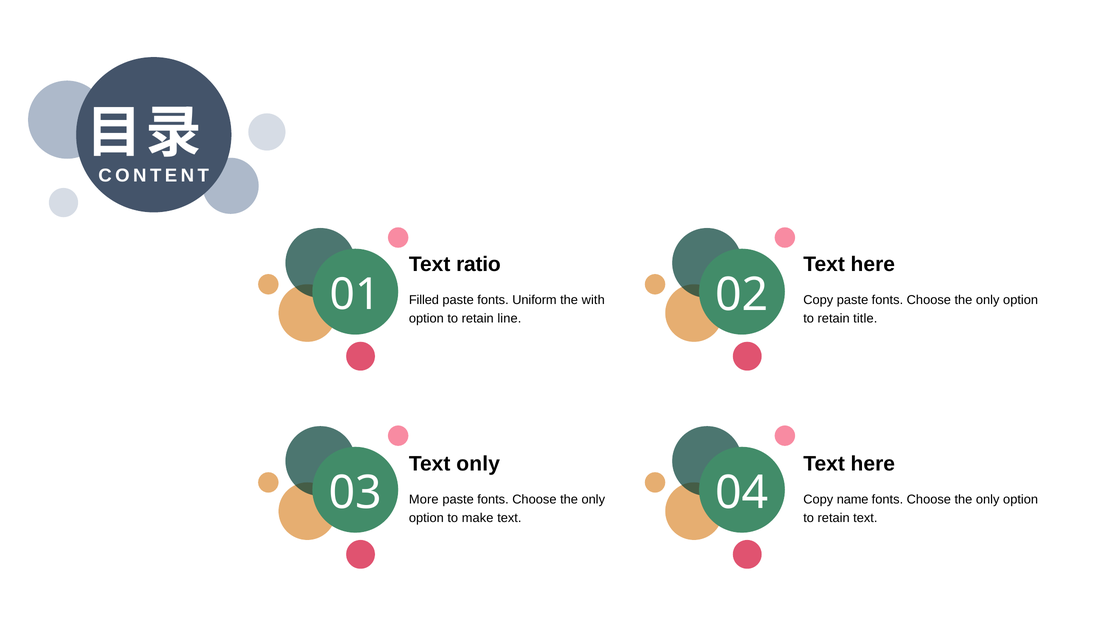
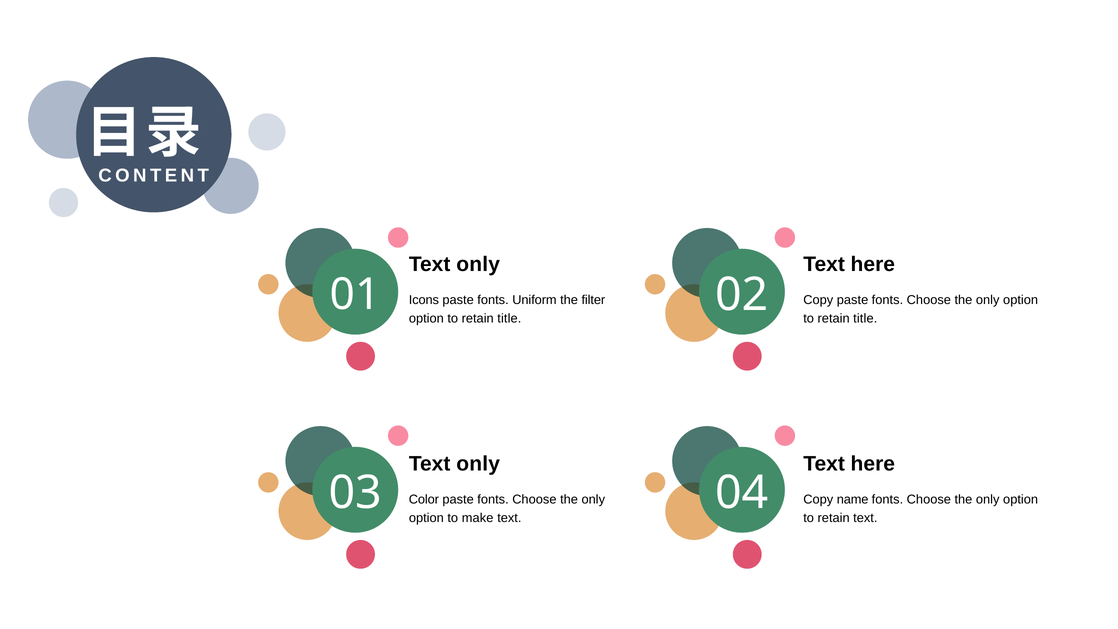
ratio: ratio -> only (478, 264)
Filled: Filled -> Icons (424, 300)
with: with -> filter (593, 300)
line: line -> title (509, 318)
More: More -> Color (424, 499)
